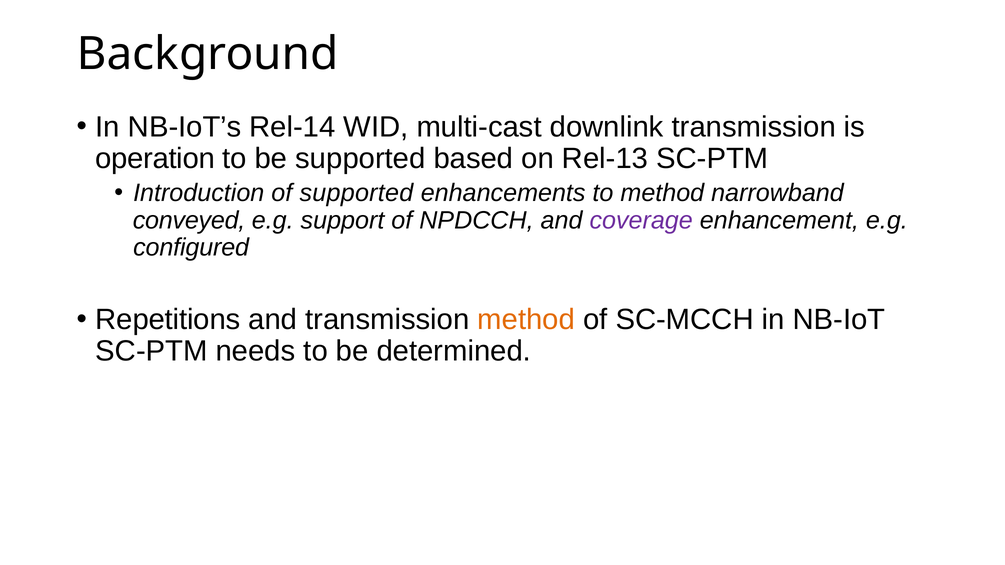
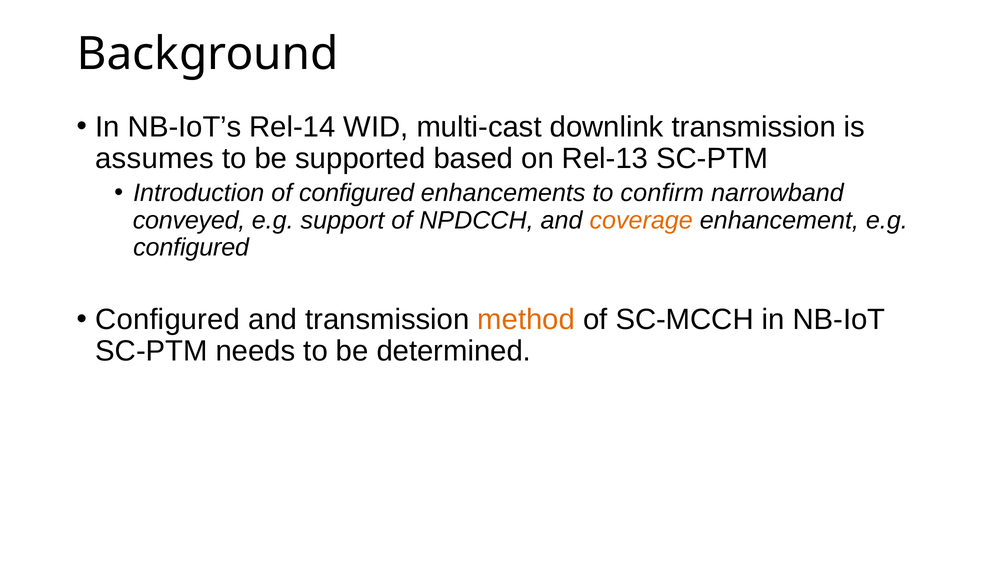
operation: operation -> assumes (155, 159)
of supported: supported -> configured (357, 193)
to method: method -> confirm (662, 193)
coverage colour: purple -> orange (641, 220)
Repetitions: Repetitions -> Configured (168, 320)
